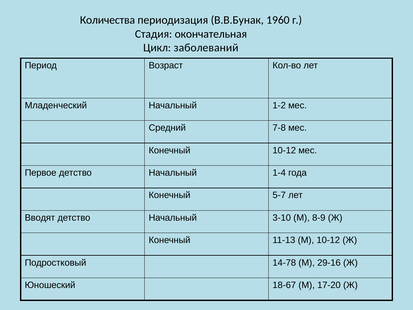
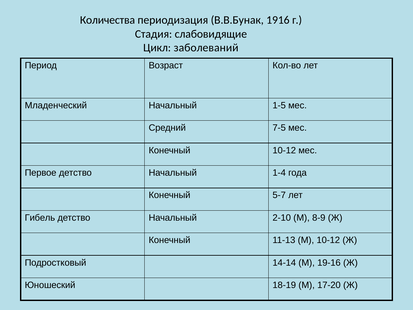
1960: 1960 -> 1916 (278, 20)
окончательная: окончательная -> слабовидящие (211, 34)
1-2: 1-2 -> 1-5 (279, 105)
7-8: 7-8 -> 7-5 (279, 128)
Вводят: Вводят -> Гибель (40, 218)
3-10: 3-10 -> 2-10 (282, 218)
14-78: 14-78 -> 14-14 (284, 262)
29-16: 29-16 -> 19-16 (329, 262)
18-67: 18-67 -> 18-19 (284, 285)
